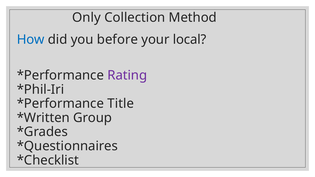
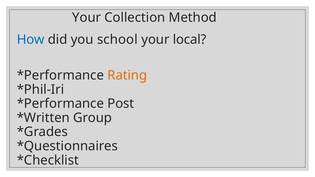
Only: Only -> Your (87, 18)
before: before -> school (117, 40)
Rating colour: purple -> orange (127, 75)
Title: Title -> Post (121, 104)
